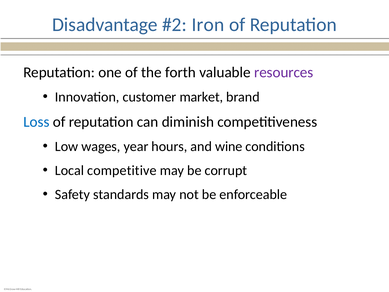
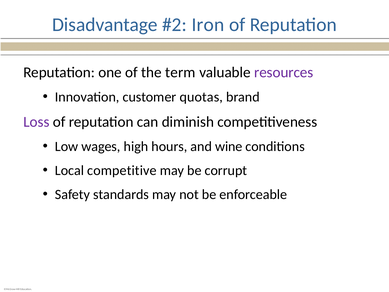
forth: forth -> term (180, 72)
market: market -> quotas (201, 97)
Loss colour: blue -> purple (36, 122)
year: year -> high (136, 146)
